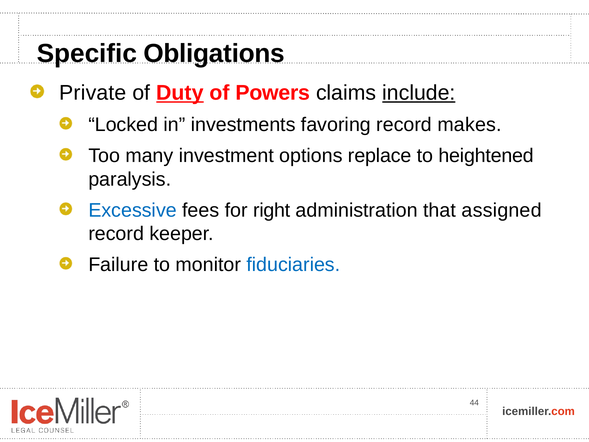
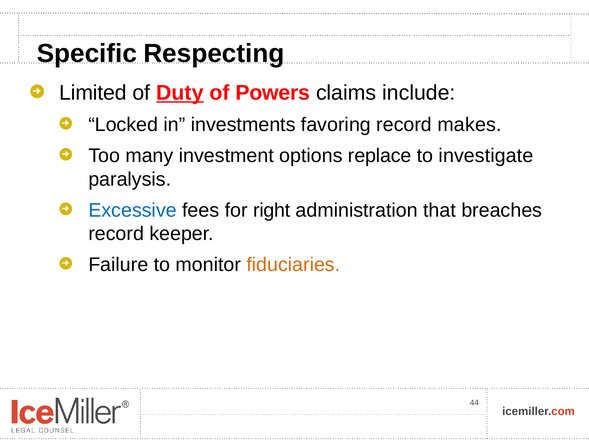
Obligations: Obligations -> Respecting (214, 54)
Private: Private -> Limited (93, 93)
include underline: present -> none (419, 93)
heightened: heightened -> investigate (486, 156)
assigned: assigned -> breaches (502, 210)
fiduciaries colour: blue -> orange (293, 265)
